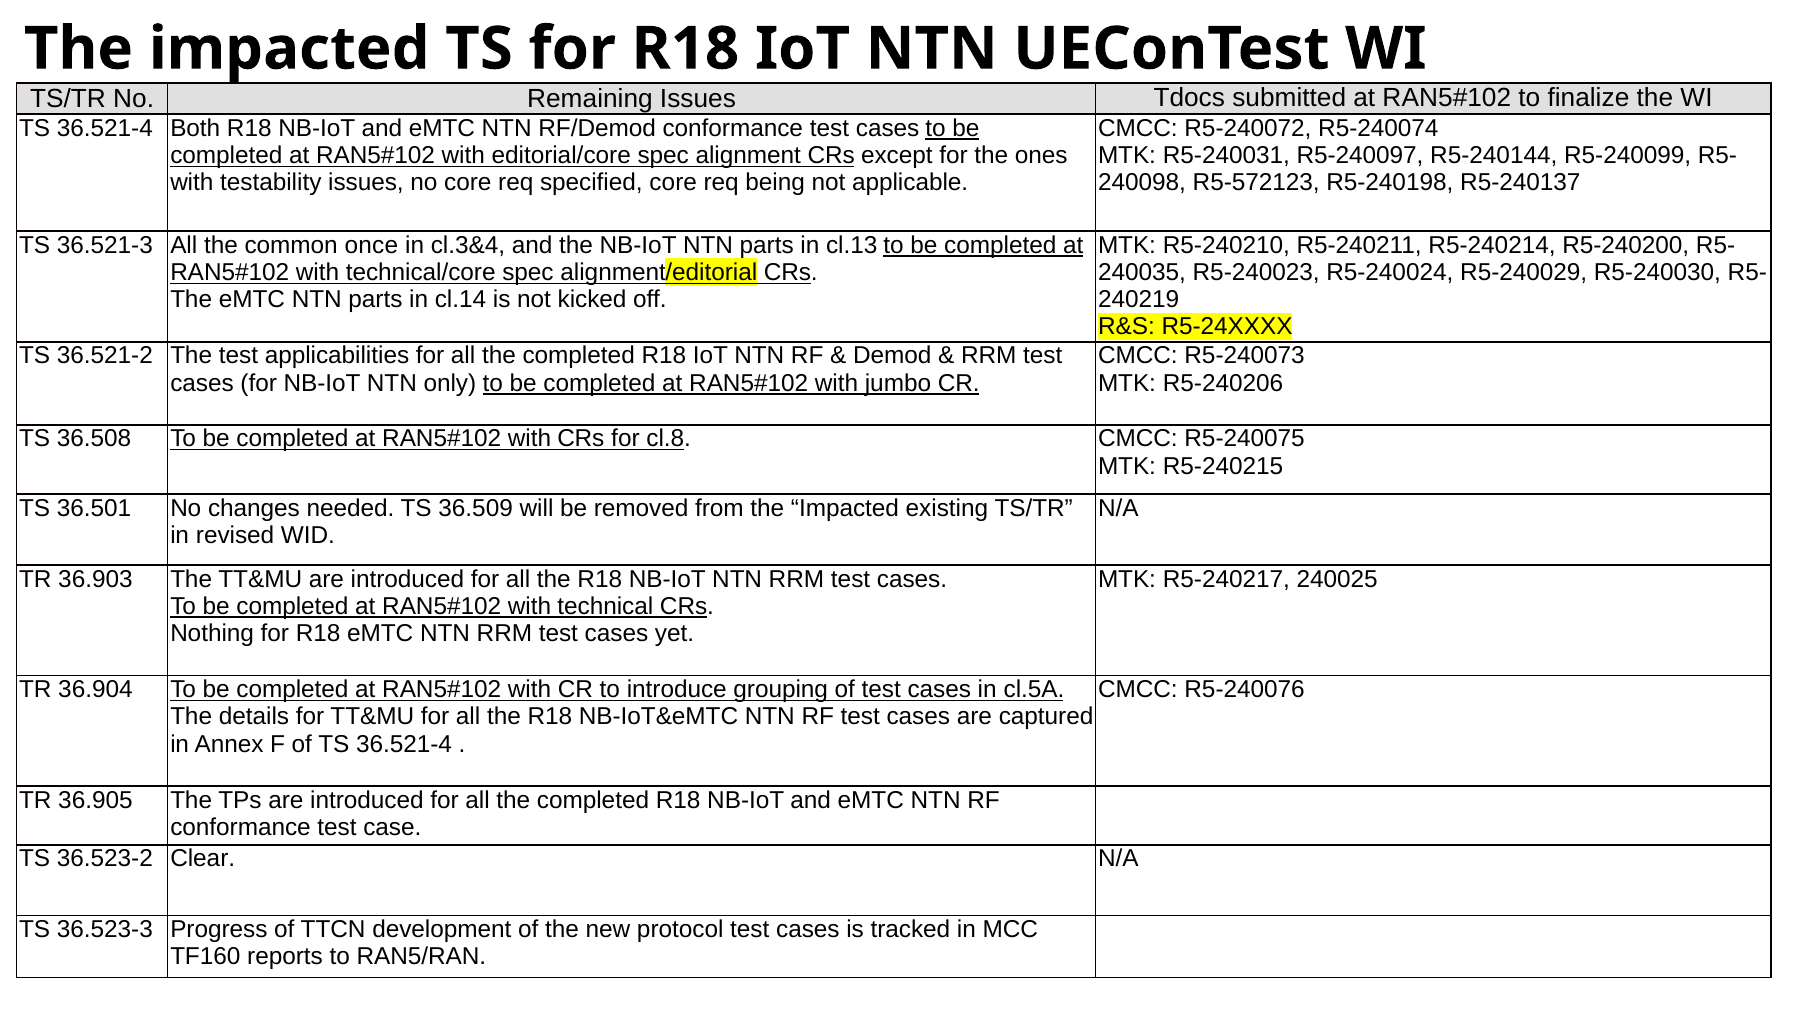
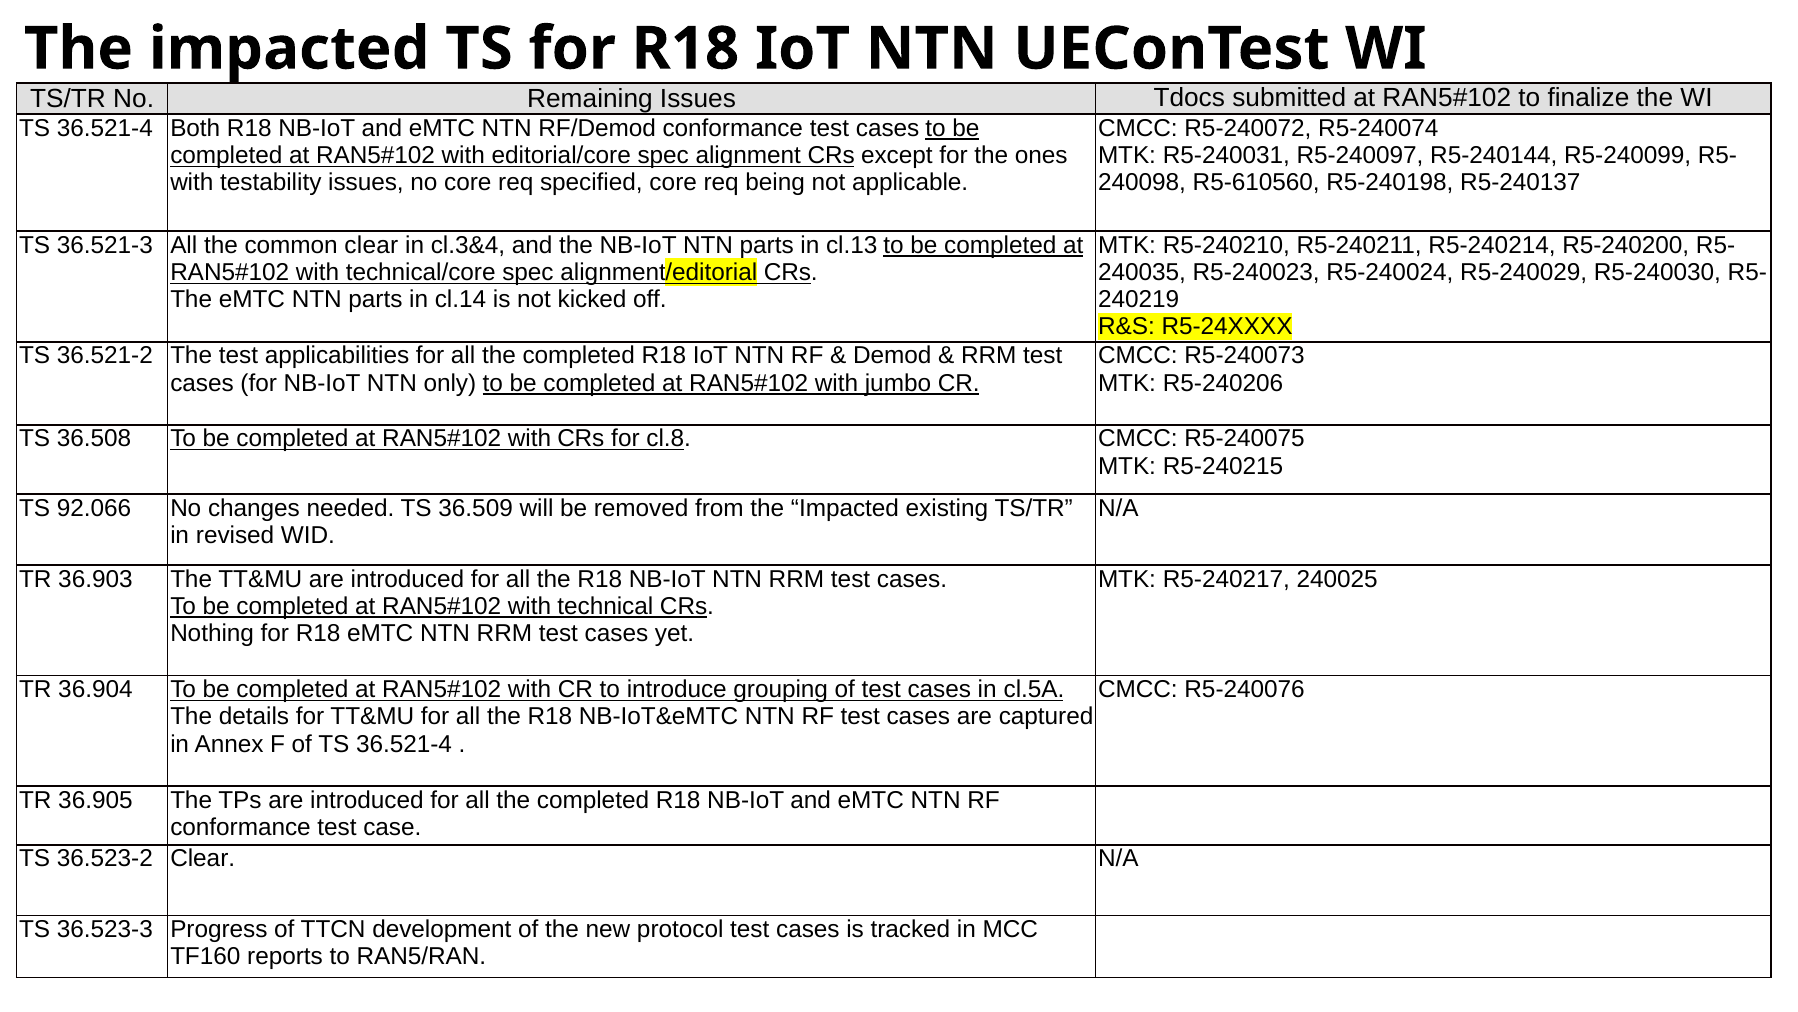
R5-572123: R5-572123 -> R5-610560 (1256, 183)
common once: once -> clear (371, 245)
36.501: 36.501 -> 92.066 (94, 508)
